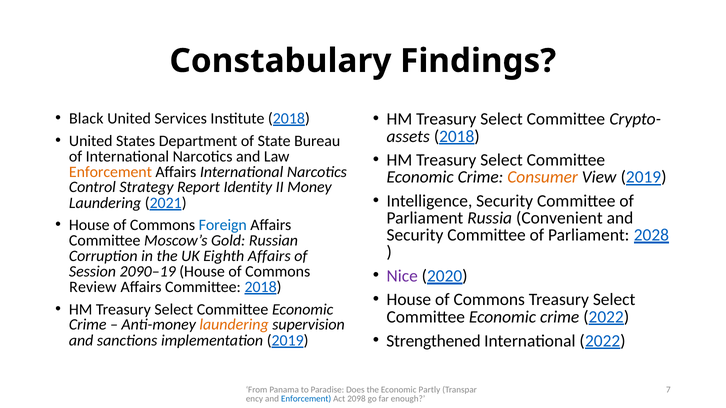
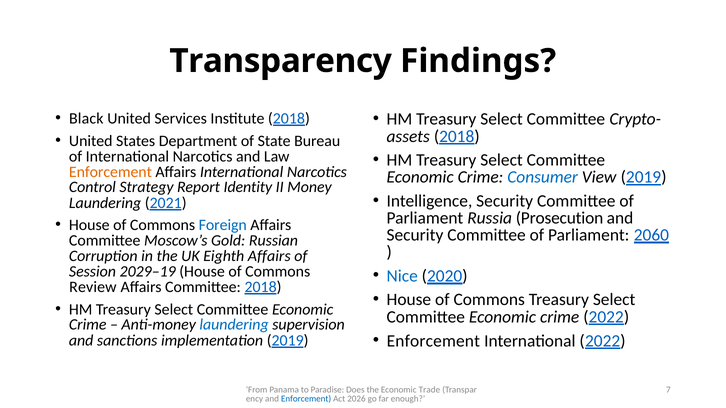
Constabulary: Constabulary -> Transparency (281, 61)
Consumer colour: orange -> blue (543, 177)
Convenient: Convenient -> Prosecution (560, 218)
2028: 2028 -> 2060 (651, 235)
2090–19: 2090–19 -> 2029–19 (148, 272)
Nice colour: purple -> blue (402, 276)
laundering colour: orange -> blue (234, 325)
Strengthened: Strengthened -> Enforcement (433, 341)
Partly: Partly -> Trade (429, 390)
2098: 2098 -> 2026 (356, 399)
